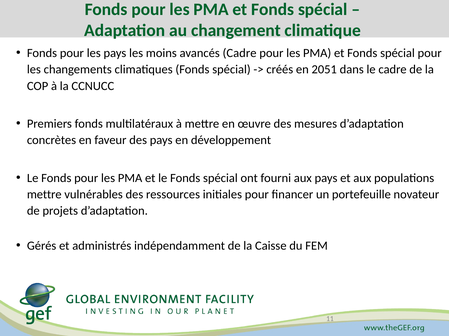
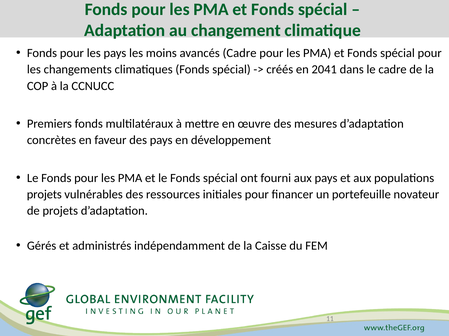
2051: 2051 -> 2041 (324, 70)
mettre: mettre -> projets (44, 195)
